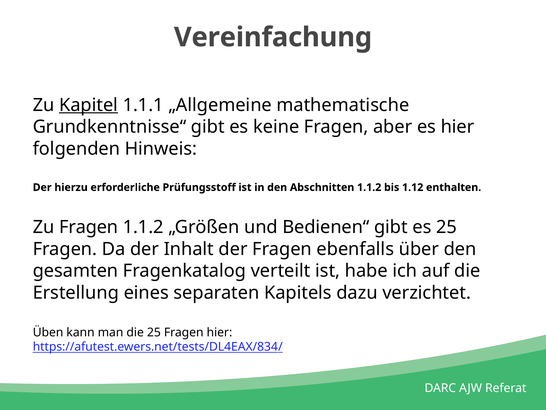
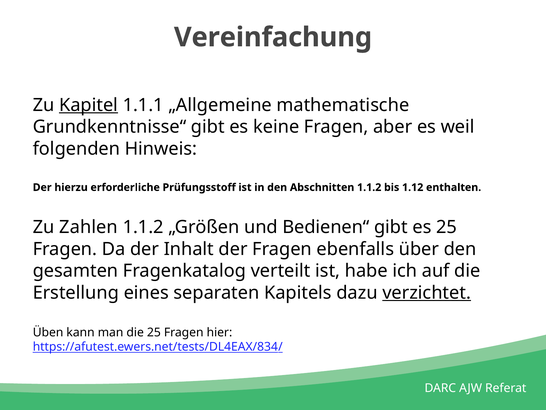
es hier: hier -> weil (458, 127)
Zu Fragen: Fragen -> Zahlen (88, 227)
verzichtet underline: none -> present (427, 292)
